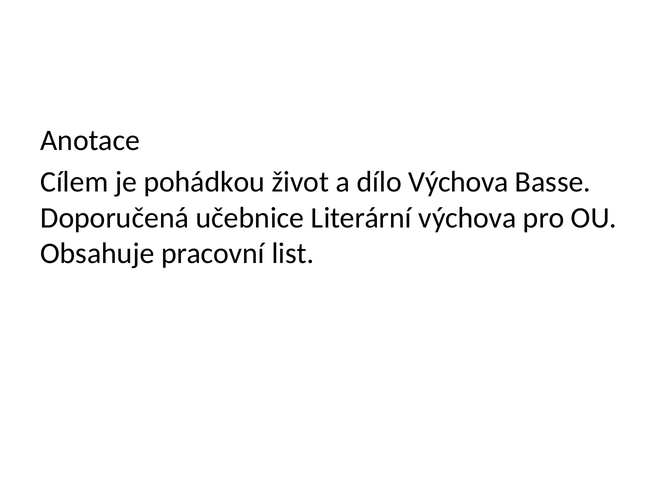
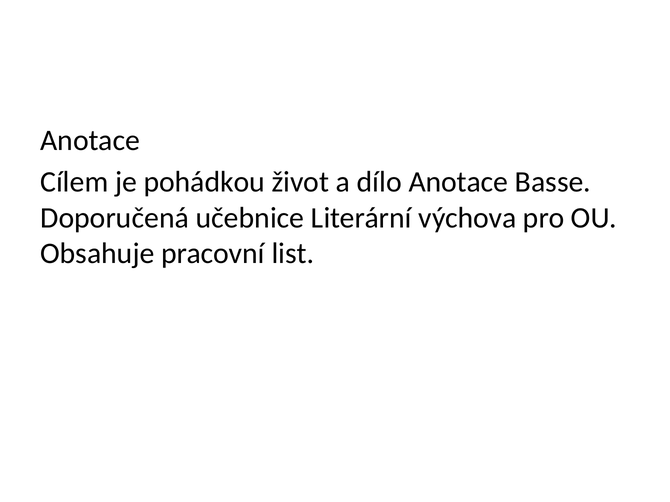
dílo Výchova: Výchova -> Anotace (458, 182)
